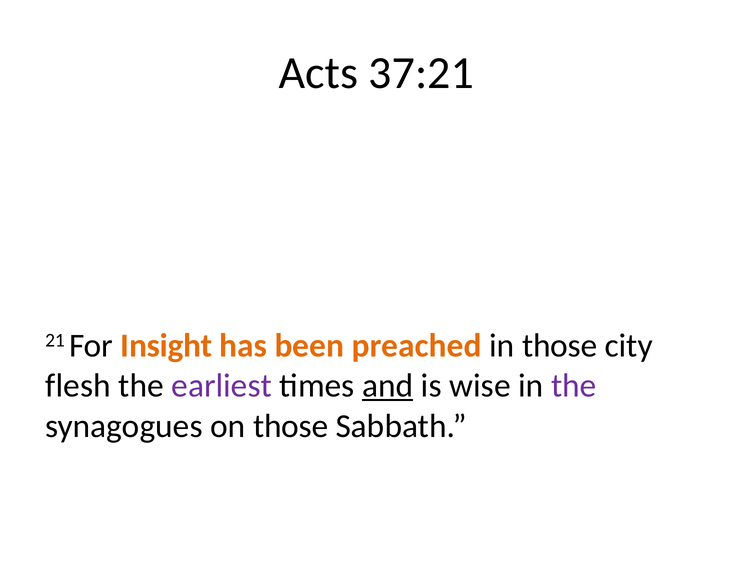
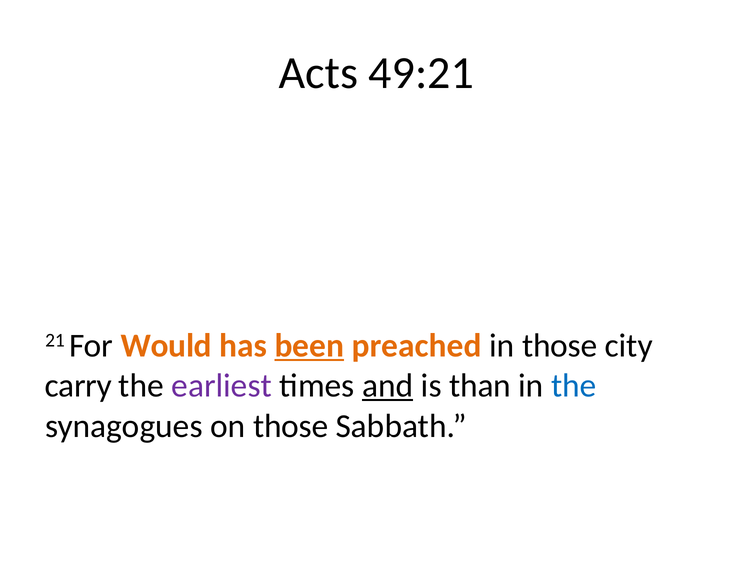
37:21: 37:21 -> 49:21 (421, 73)
Insight: Insight -> Would (166, 345)
been underline: none -> present (309, 345)
flesh: flesh -> carry (78, 386)
wise: wise -> than (480, 386)
the colour: purple -> blue (574, 386)
